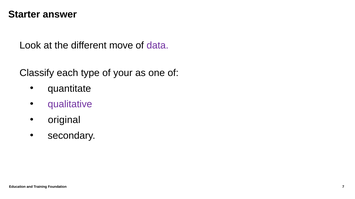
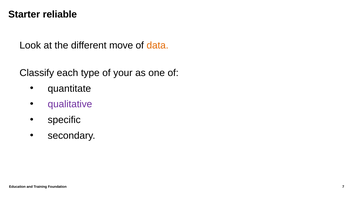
answer: answer -> reliable (60, 14)
data colour: purple -> orange (158, 45)
original: original -> specific (64, 120)
